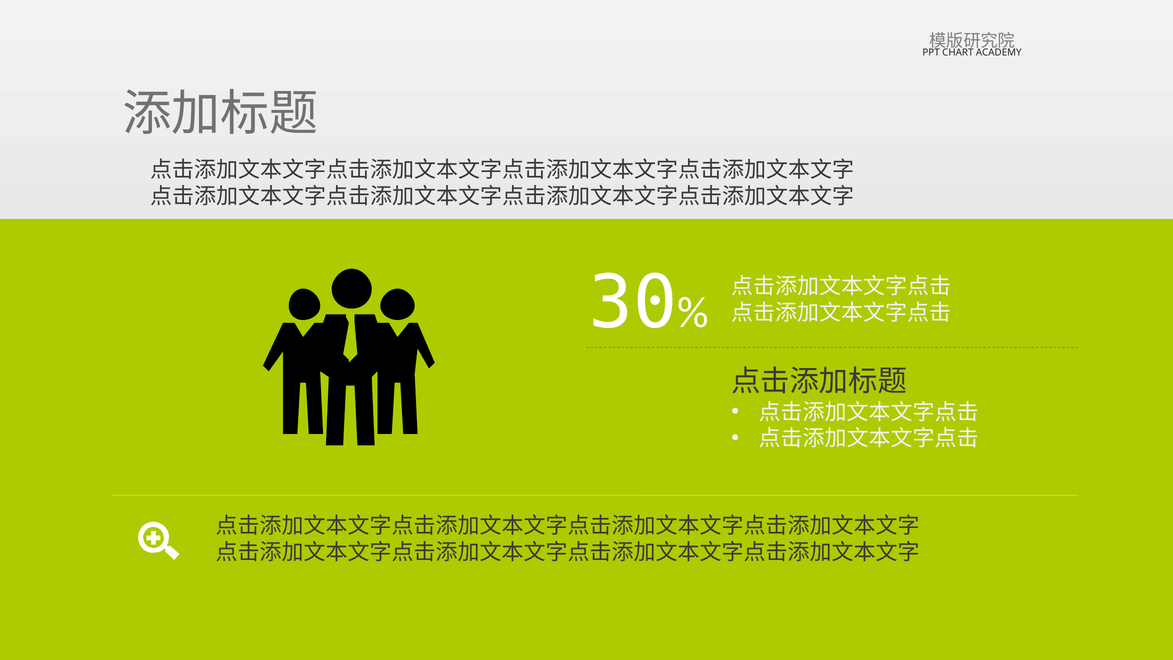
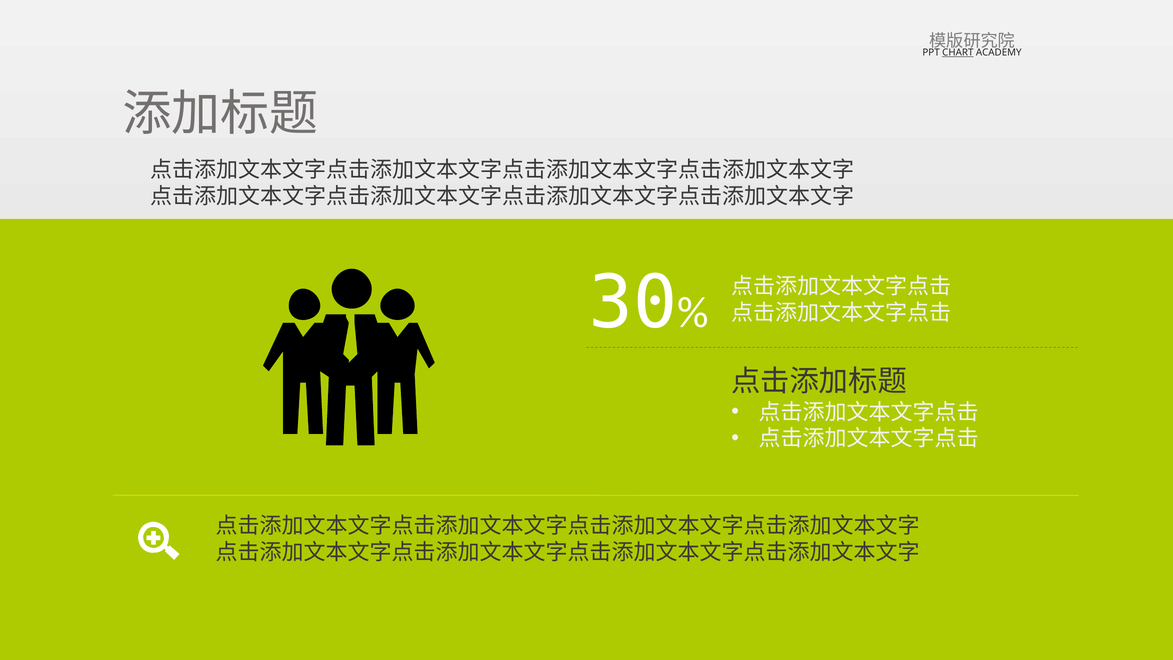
CHART underline: none -> present (958, 53)
